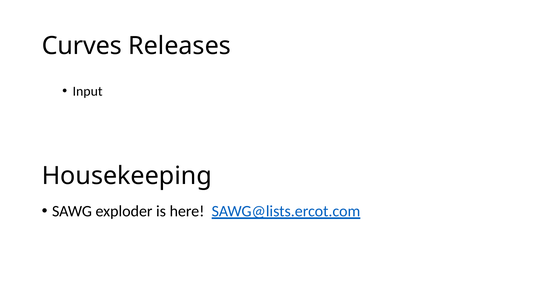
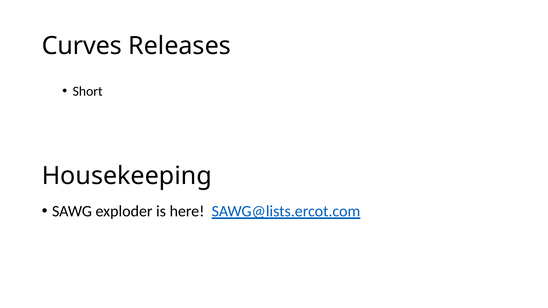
Input: Input -> Short (88, 91)
